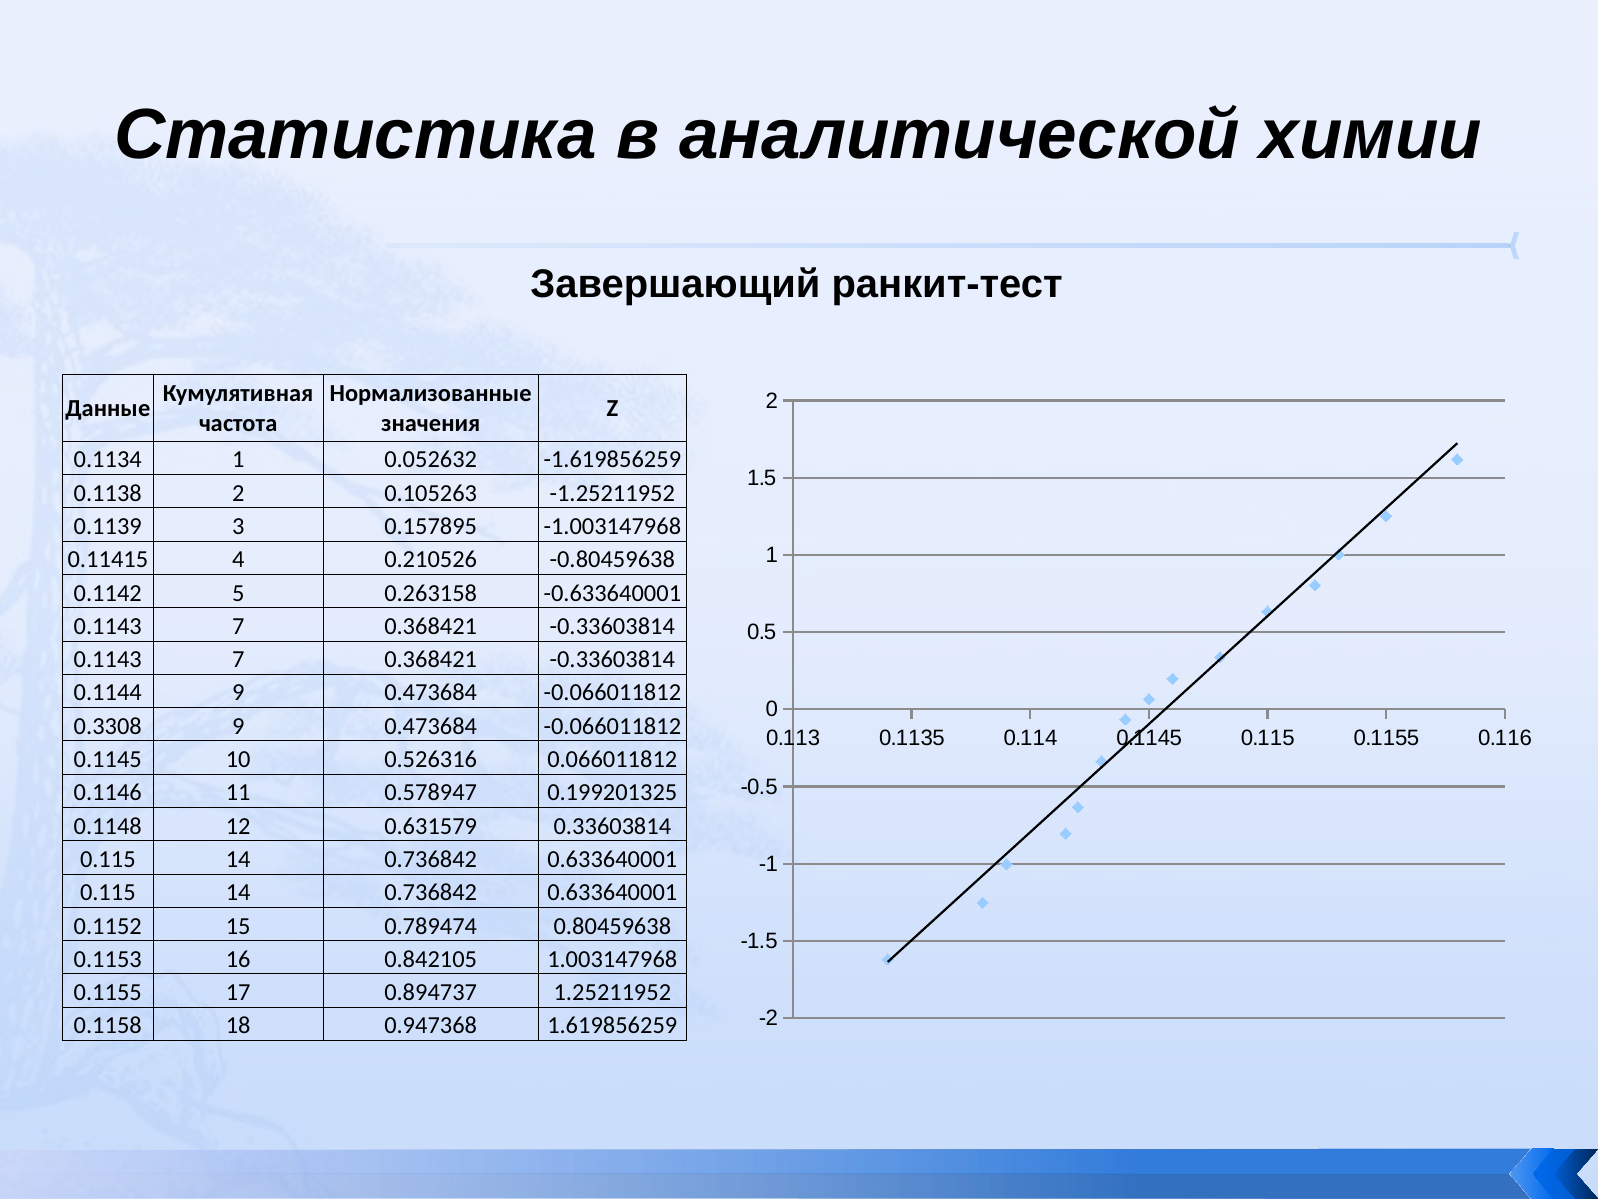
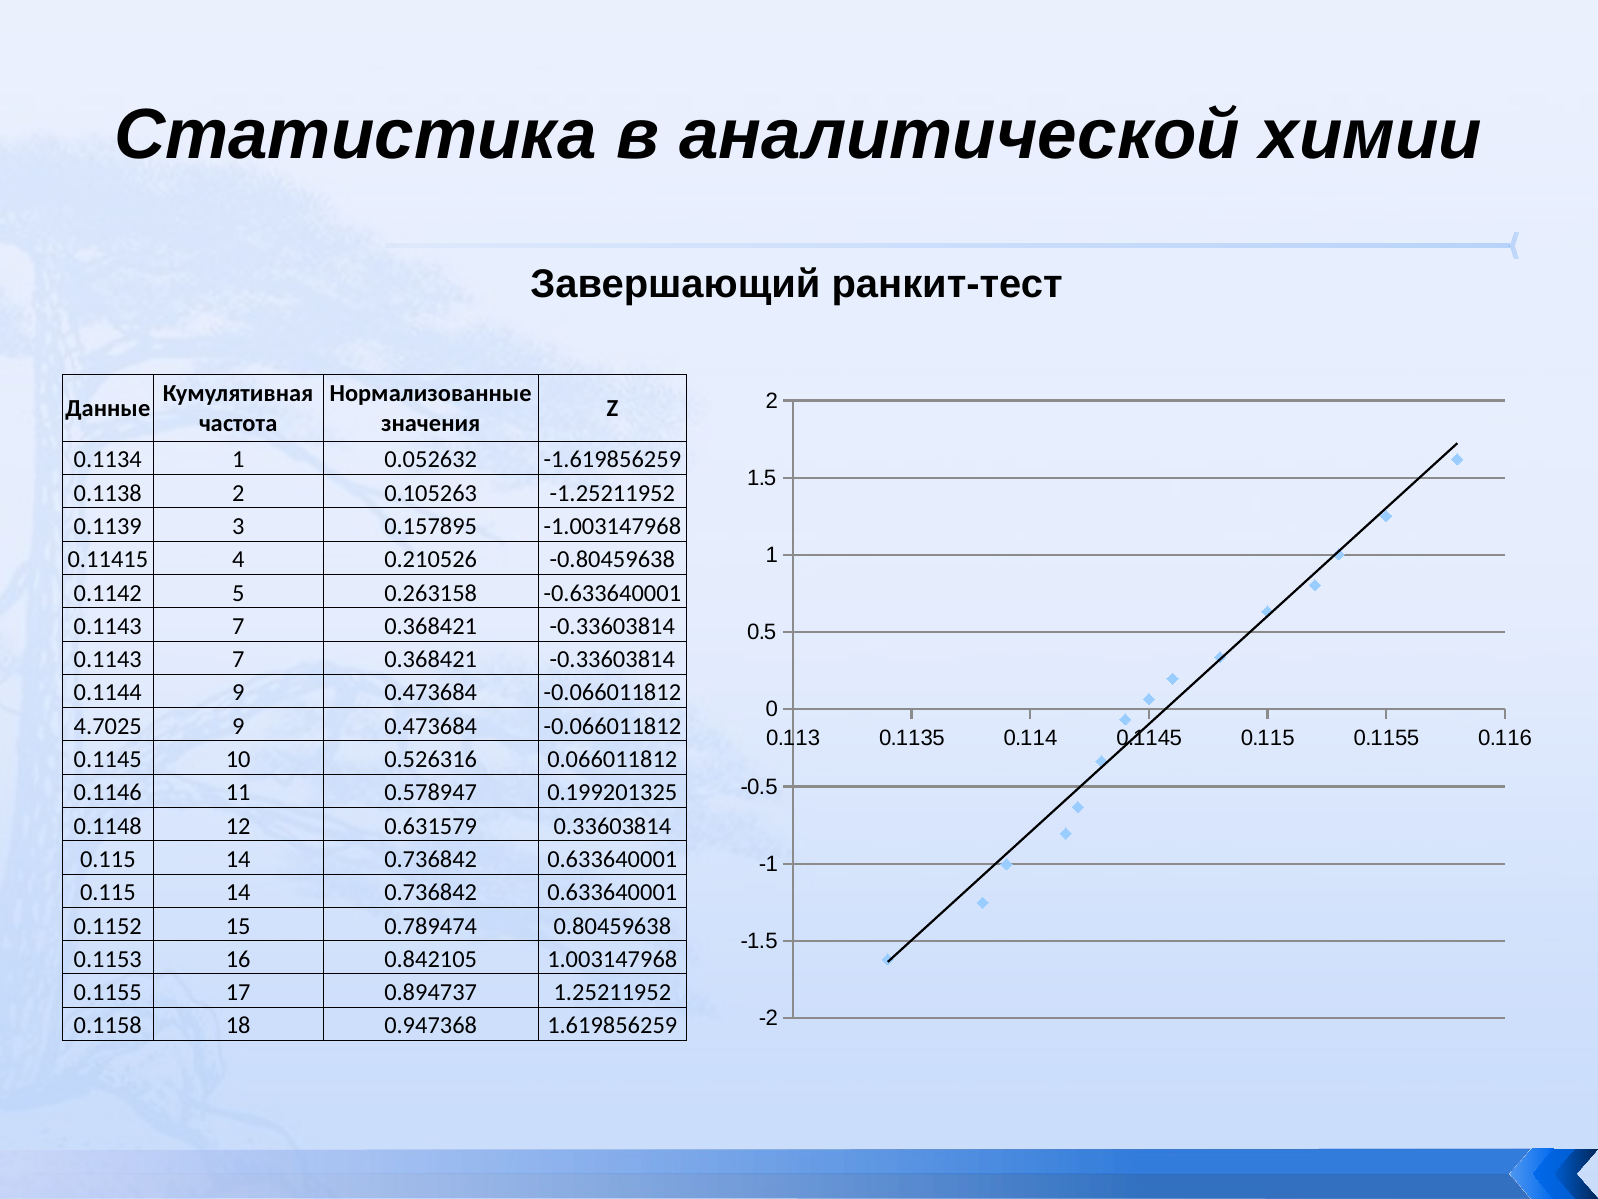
0.3308: 0.3308 -> 4.7025 (108, 726)
